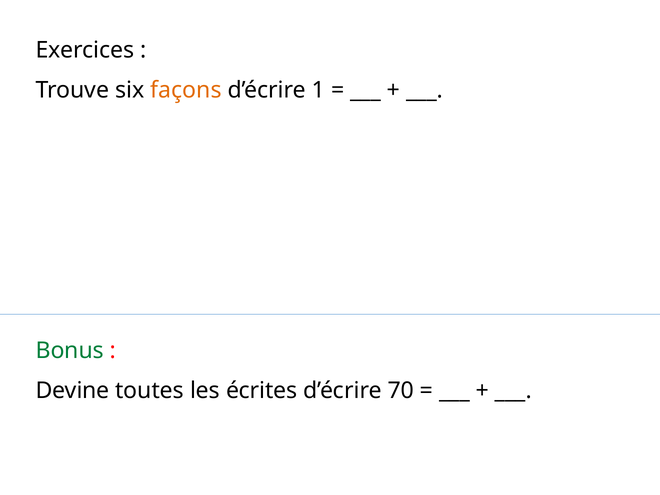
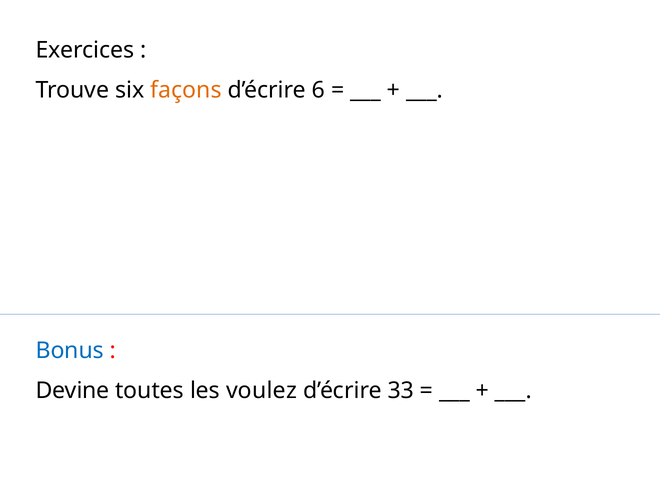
1: 1 -> 6 (319, 90)
Bonus colour: green -> blue (70, 351)
écrites: écrites -> voulez (261, 391)
70: 70 -> 33 (401, 391)
